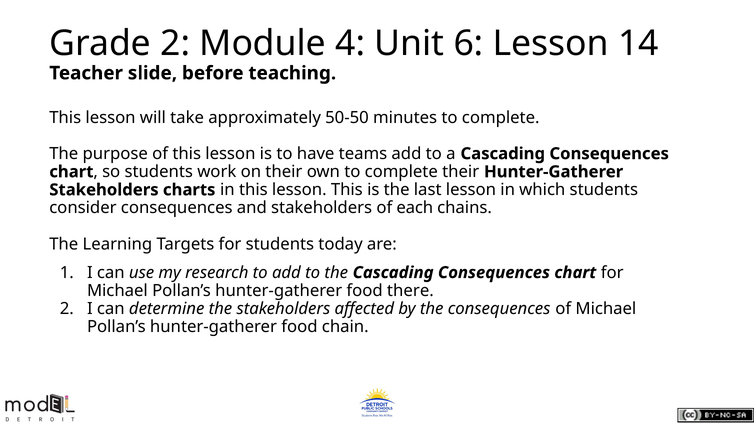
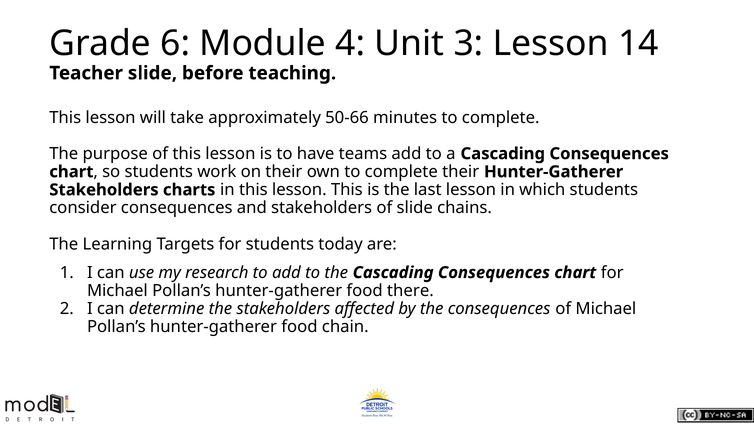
Grade 2: 2 -> 6 (175, 44)
6: 6 -> 3 (469, 44)
50-50: 50-50 -> 50-66 (347, 118)
of each: each -> slide (415, 208)
